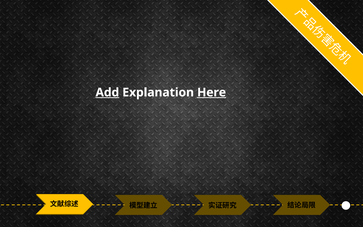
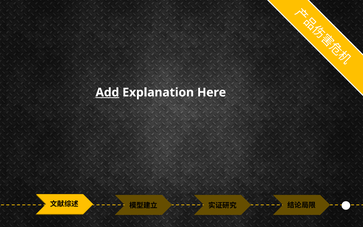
Here underline: present -> none (212, 92)
